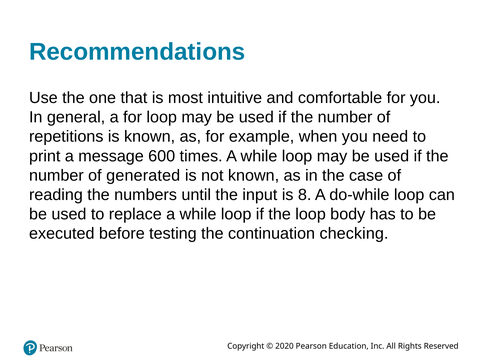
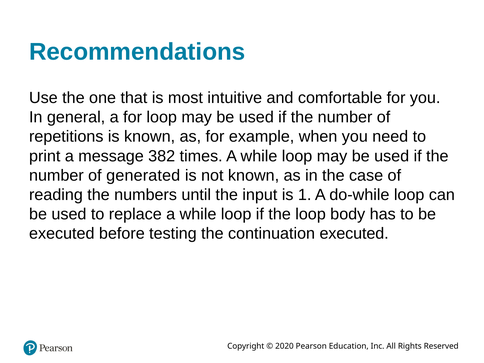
600: 600 -> 382 (162, 156)
8: 8 -> 1 (305, 195)
continuation checking: checking -> executed (354, 233)
